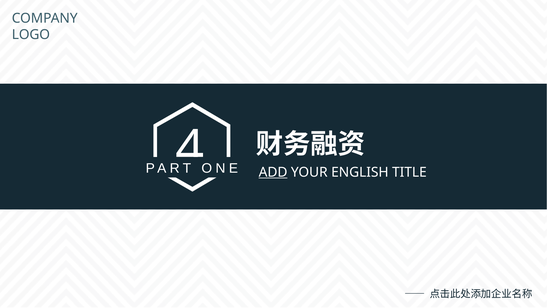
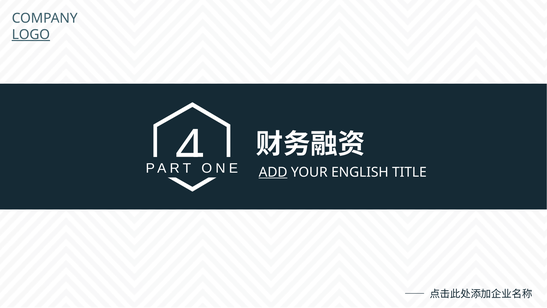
LOGO underline: none -> present (31, 35)
